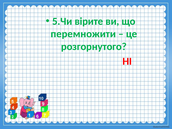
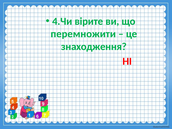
5.Чи: 5.Чи -> 4.Чи (62, 21)
розгорнутого: розгорнутого -> знаходження (94, 47)
